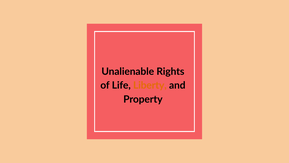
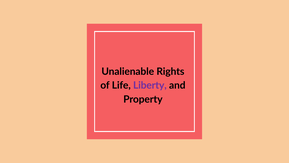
Liberty colour: orange -> purple (150, 85)
